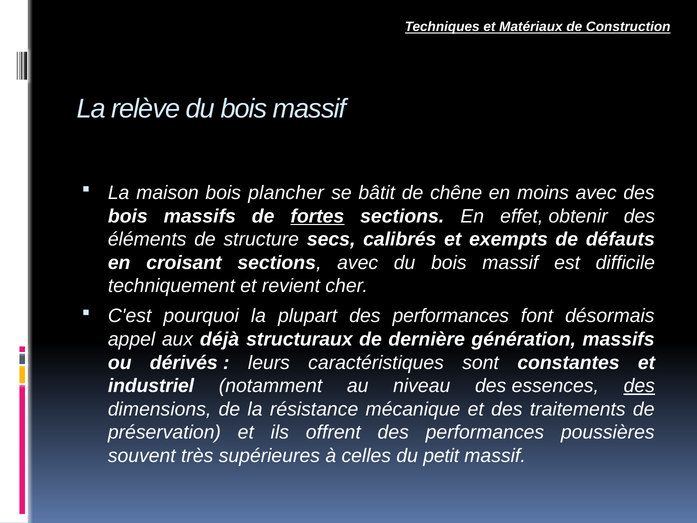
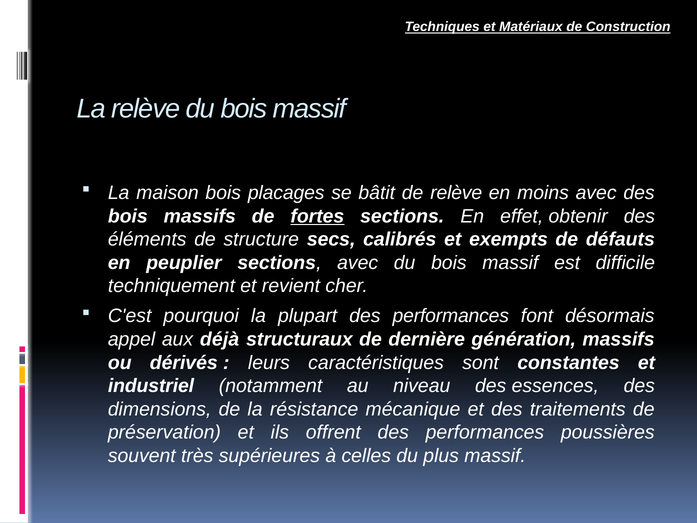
plancher: plancher -> placages (286, 193)
de chêne: chêne -> relève (456, 193)
croisant: croisant -> peuplier (184, 263)
des underline: present -> none (639, 386)
petit: petit -> plus (441, 456)
